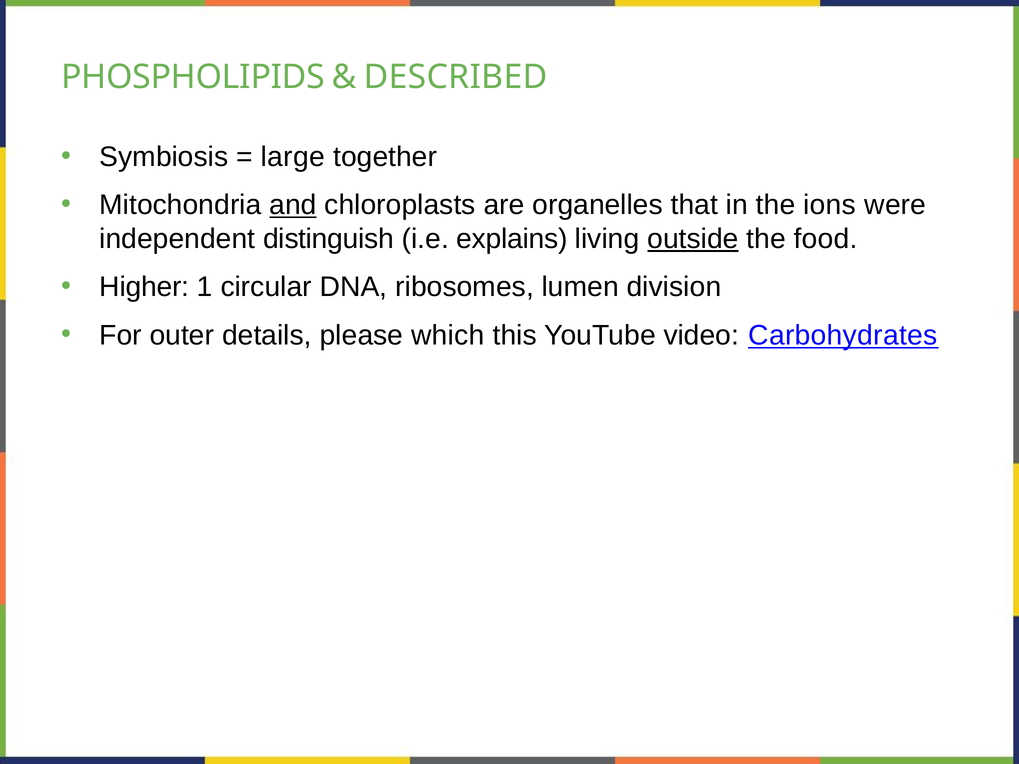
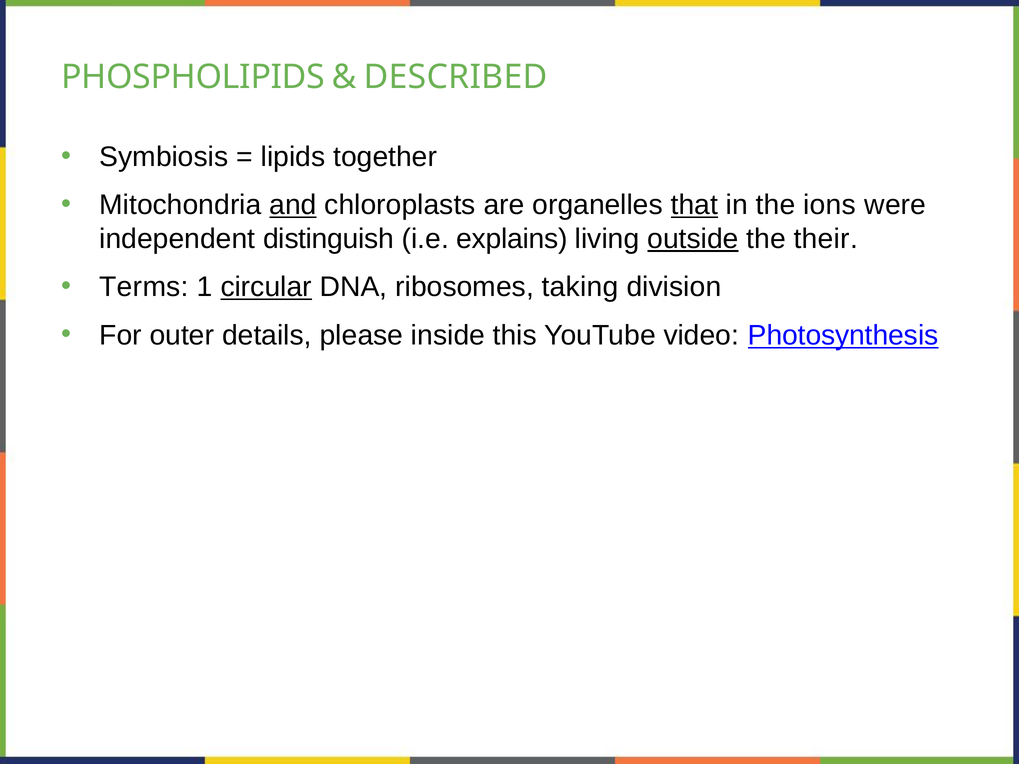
large: large -> lipids (293, 157)
that underline: none -> present (694, 205)
food: food -> their (826, 239)
Higher: Higher -> Terms (144, 287)
circular underline: none -> present (266, 287)
lumen: lumen -> taking (580, 287)
which: which -> inside (448, 335)
Carbohydrates: Carbohydrates -> Photosynthesis (843, 335)
